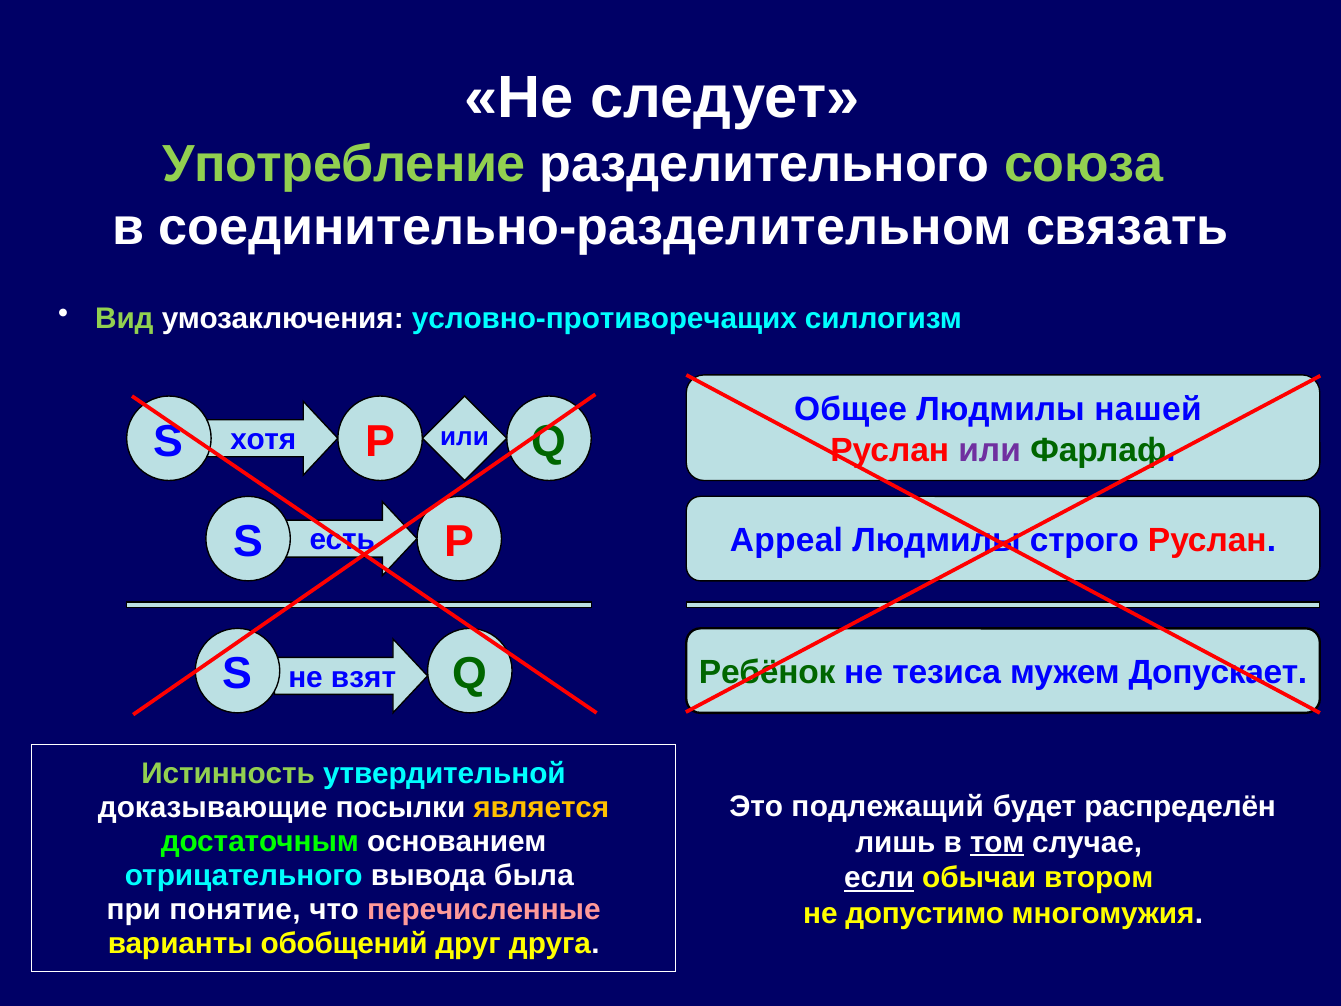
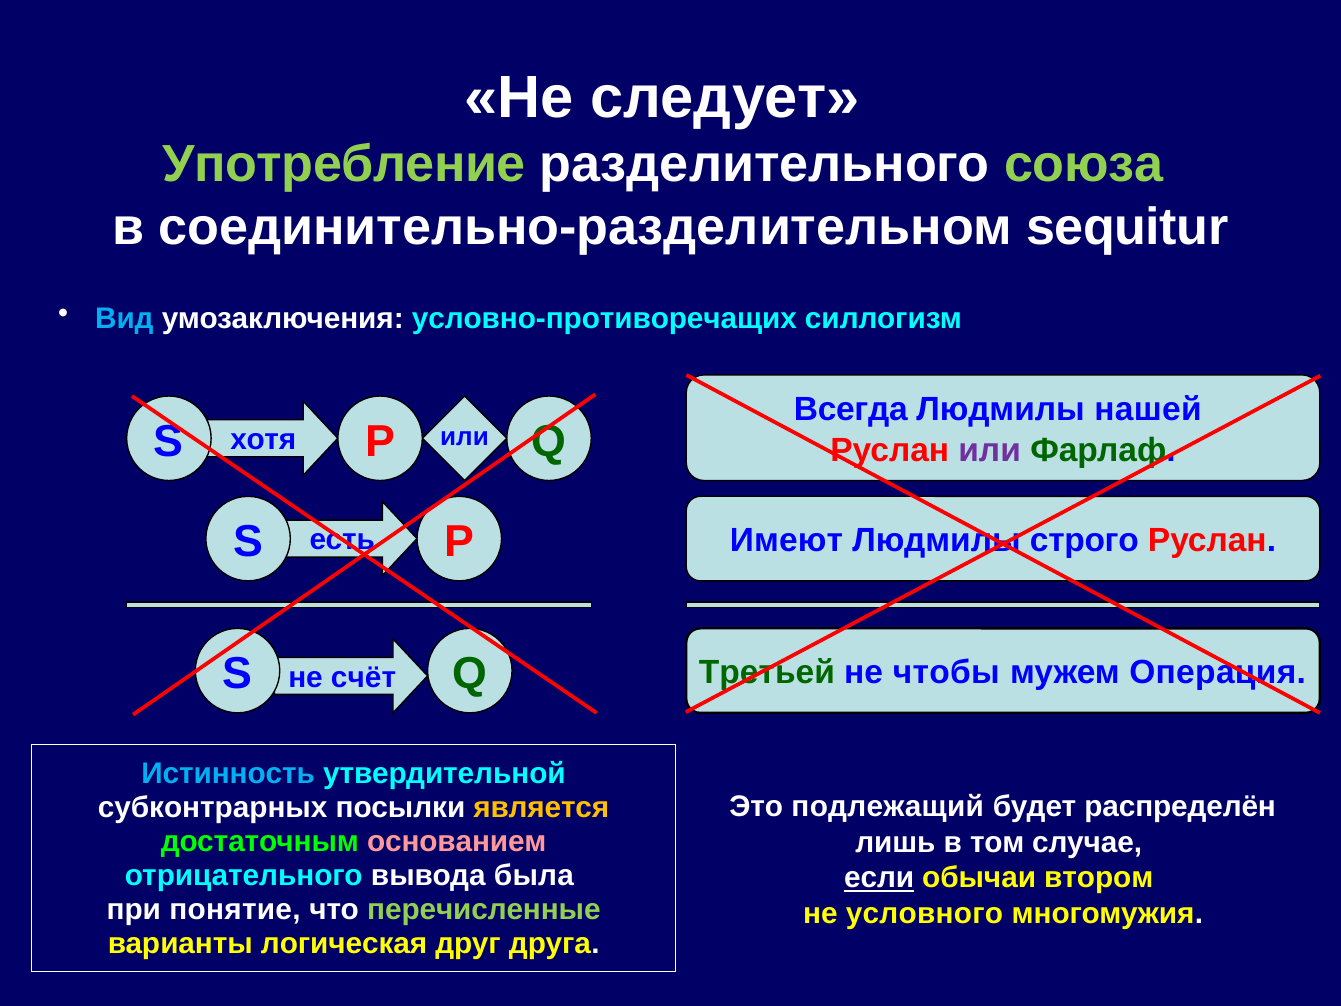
связать: связать -> sequitur (1127, 227)
Вид colour: light green -> light blue (124, 319)
Общее: Общее -> Всегда (851, 410)
Appeal: Appeal -> Имеют (787, 541)
Ребёнок: Ребёнок -> Третьей (767, 673)
тезиса: тезиса -> чтобы (946, 673)
Допускает: Допускает -> Операция (1218, 673)
взят: взят -> счёт (364, 677)
Истинность colour: light green -> light blue (228, 773)
доказывающие: доказывающие -> субконтрарных (213, 807)
основанием colour: white -> pink (457, 841)
том underline: present -> none (997, 842)
перечисленные colour: pink -> light green (484, 909)
допустимо: допустимо -> условного (924, 914)
обобщений: обобщений -> логическая (344, 943)
